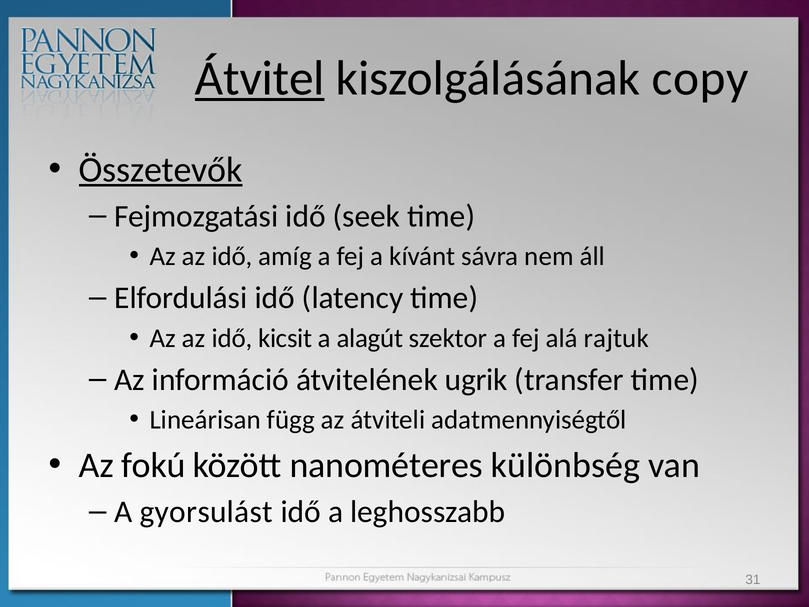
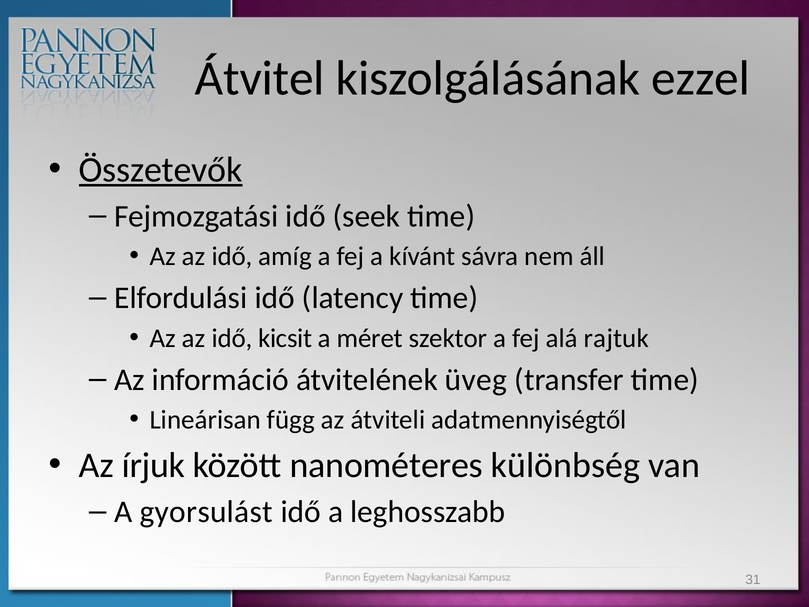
Átvitel underline: present -> none (260, 78)
copy: copy -> ezzel (701, 78)
alagút: alagút -> méret (370, 338)
ugrik: ugrik -> üveg (476, 380)
fokú: fokú -> írjuk (153, 465)
